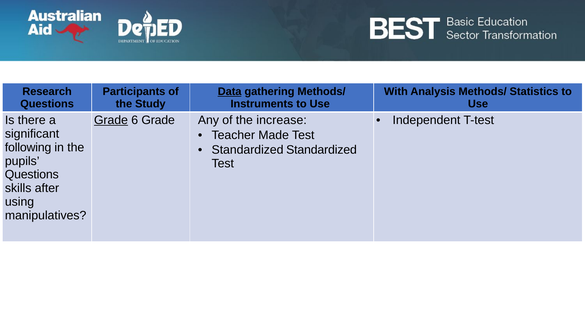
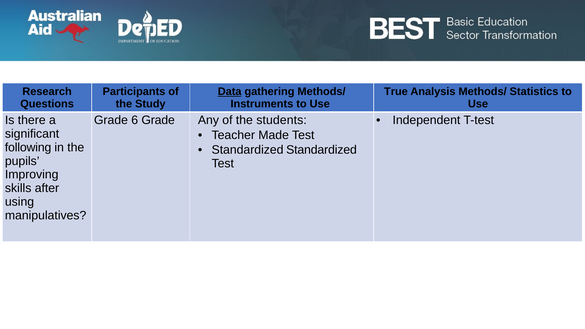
With: With -> True (396, 92)
Grade underline: present -> none (111, 120)
increase: increase -> students (282, 120)
Questions: Questions -> Improving (32, 175)
